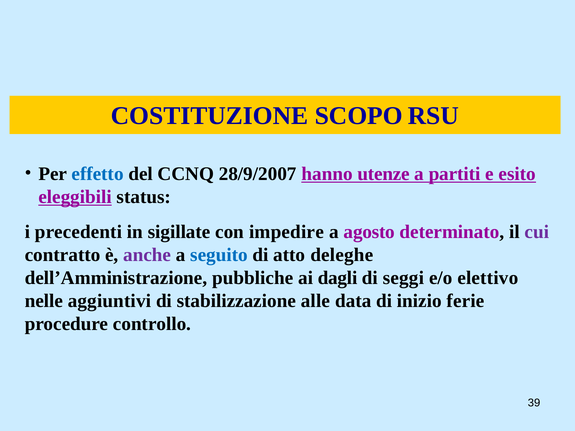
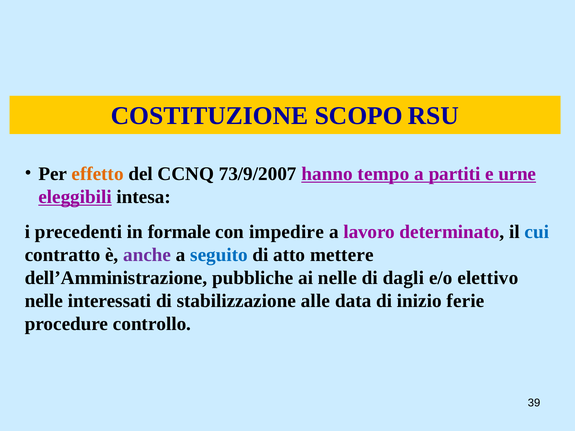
effetto colour: blue -> orange (98, 174)
28/9/2007: 28/9/2007 -> 73/9/2007 (258, 174)
utenze: utenze -> tempo (383, 174)
esito: esito -> urne (517, 174)
status: status -> intesa (144, 197)
sigillate: sigillate -> formale (179, 232)
agosto: agosto -> lavoro (369, 232)
cui colour: purple -> blue (537, 232)
deleghe: deleghe -> mettere (342, 255)
ai dagli: dagli -> nelle (337, 278)
seggi: seggi -> dagli (403, 278)
aggiuntivi: aggiuntivi -> interessati (110, 301)
